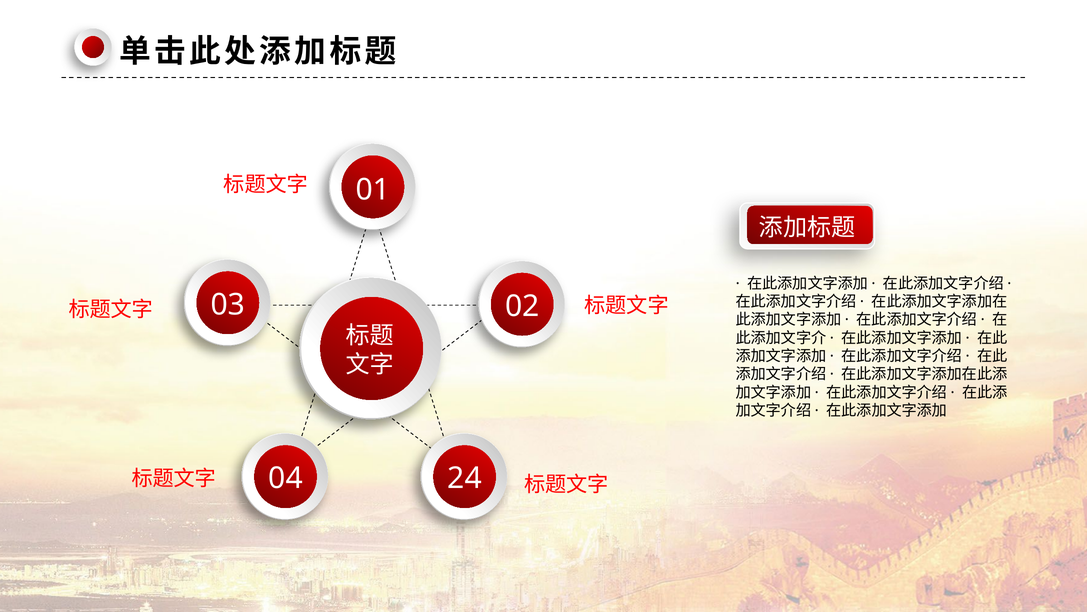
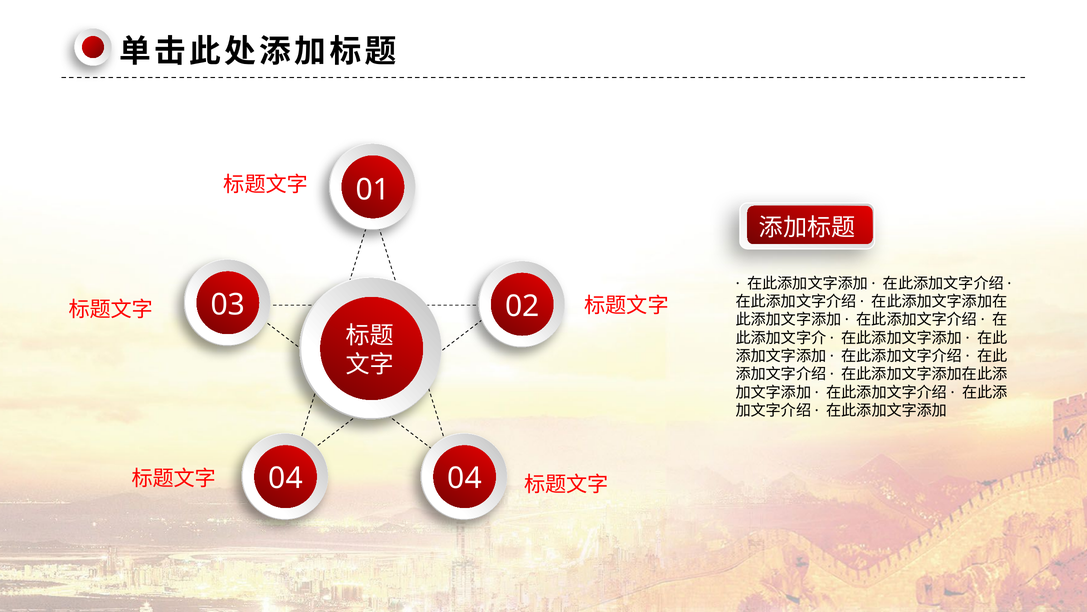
04 24: 24 -> 04 (465, 478)
